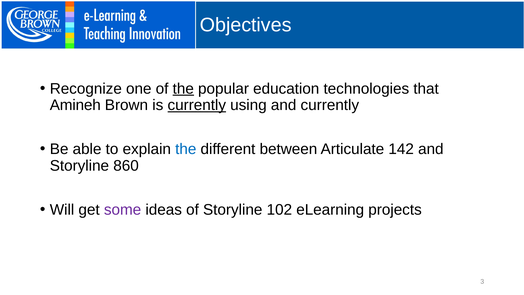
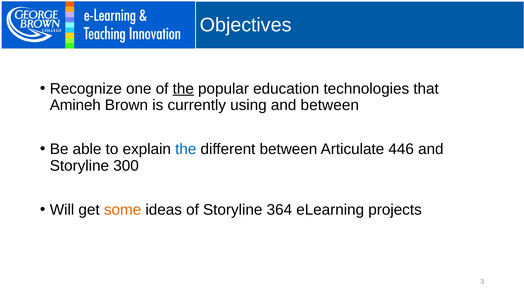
currently underline: present -> none (197, 105)
and currently: currently -> between (330, 105)
142: 142 -> 446 (401, 149)
860: 860 -> 300 (126, 166)
some colour: purple -> orange (123, 209)
102: 102 -> 364 (279, 209)
